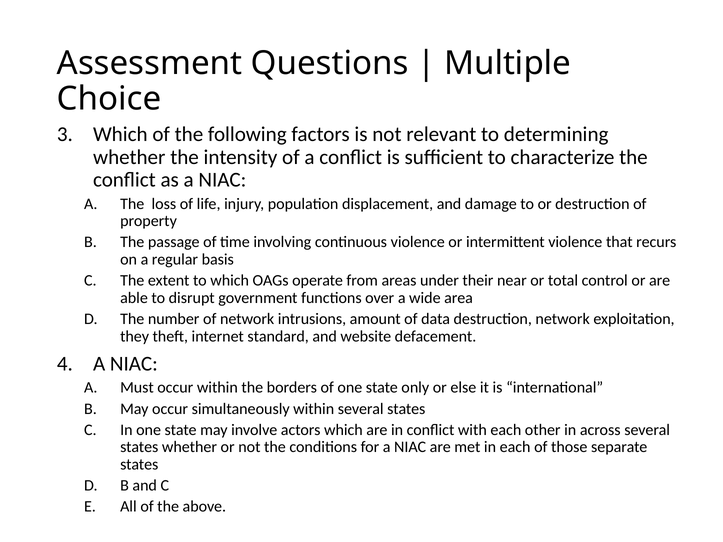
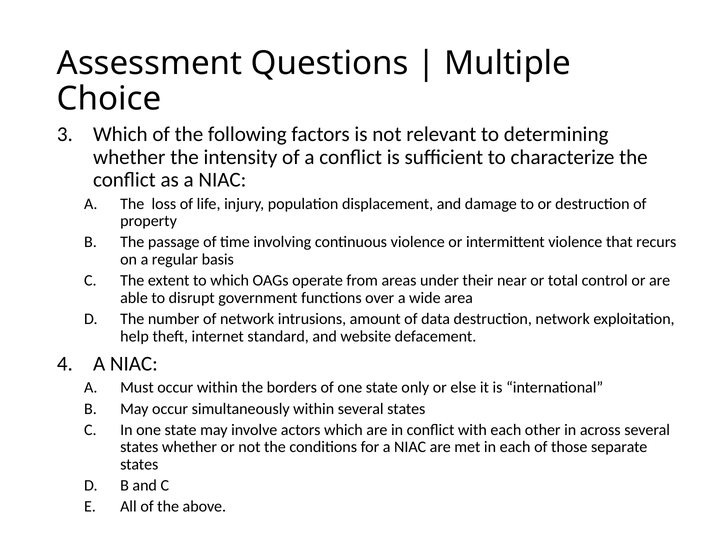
they: they -> help (135, 336)
